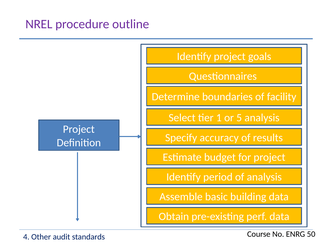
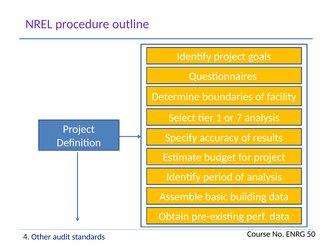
5: 5 -> 7 (239, 118)
